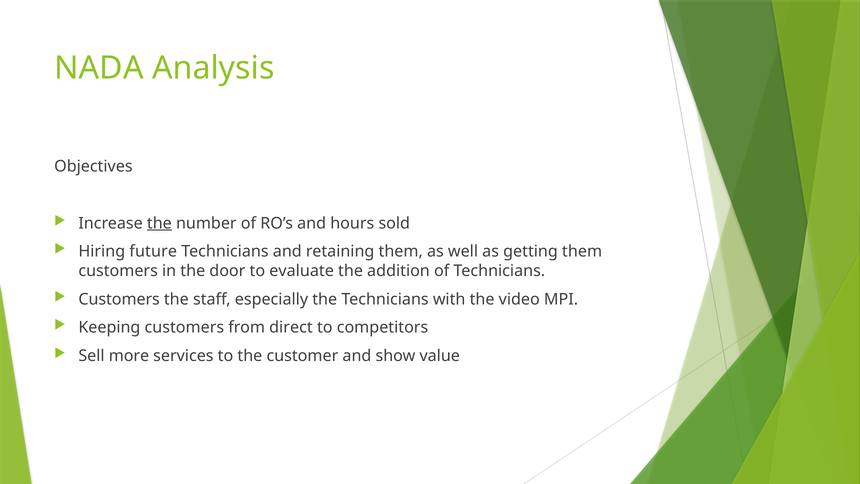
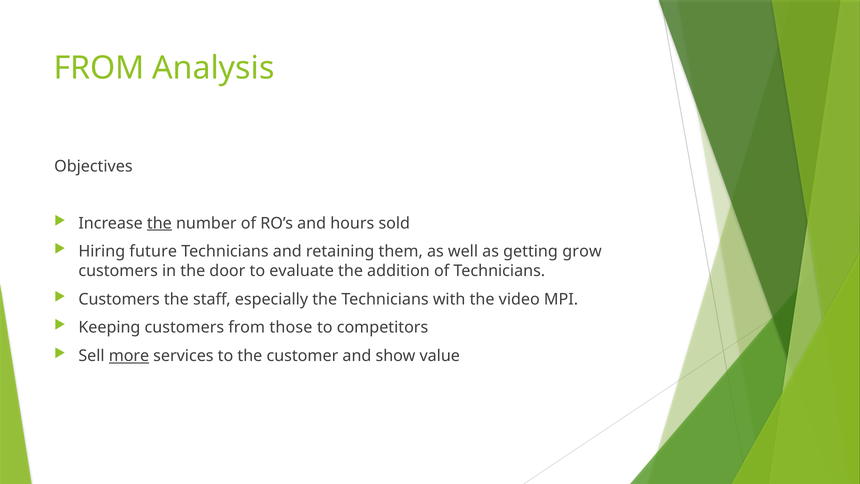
NADA: NADA -> FROM (99, 68)
getting them: them -> grow (582, 251)
direct: direct -> those (291, 327)
more underline: none -> present (129, 356)
